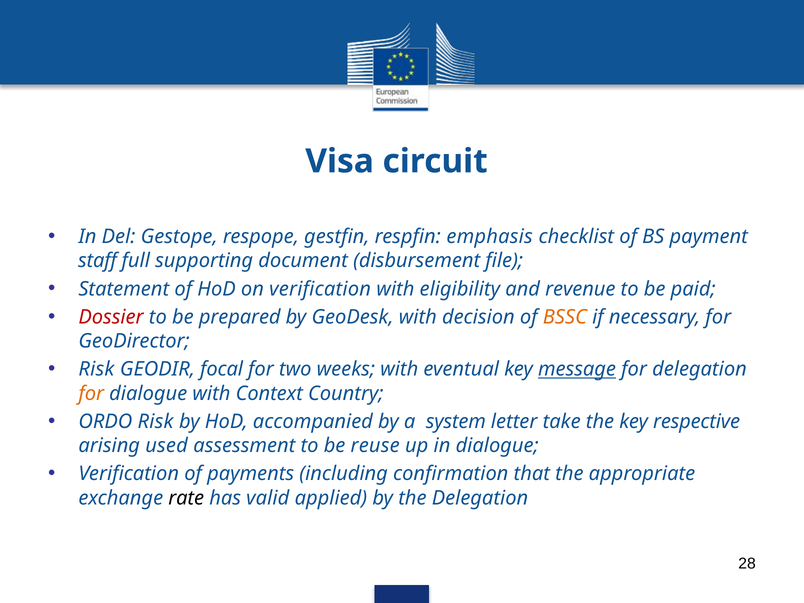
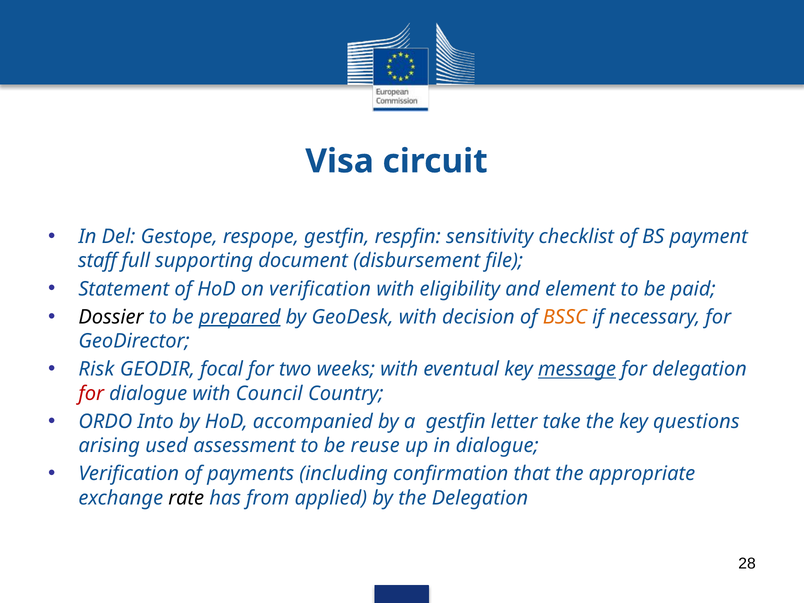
emphasis: emphasis -> sensitivity (490, 237)
revenue: revenue -> element (580, 289)
Dossier colour: red -> black (111, 317)
prepared underline: none -> present (240, 317)
for colour: orange -> red (91, 393)
Context: Context -> Council (269, 393)
ORDO Risk: Risk -> Into (156, 422)
a system: system -> gestfin (456, 422)
respective: respective -> questions (696, 422)
valid: valid -> from (268, 498)
